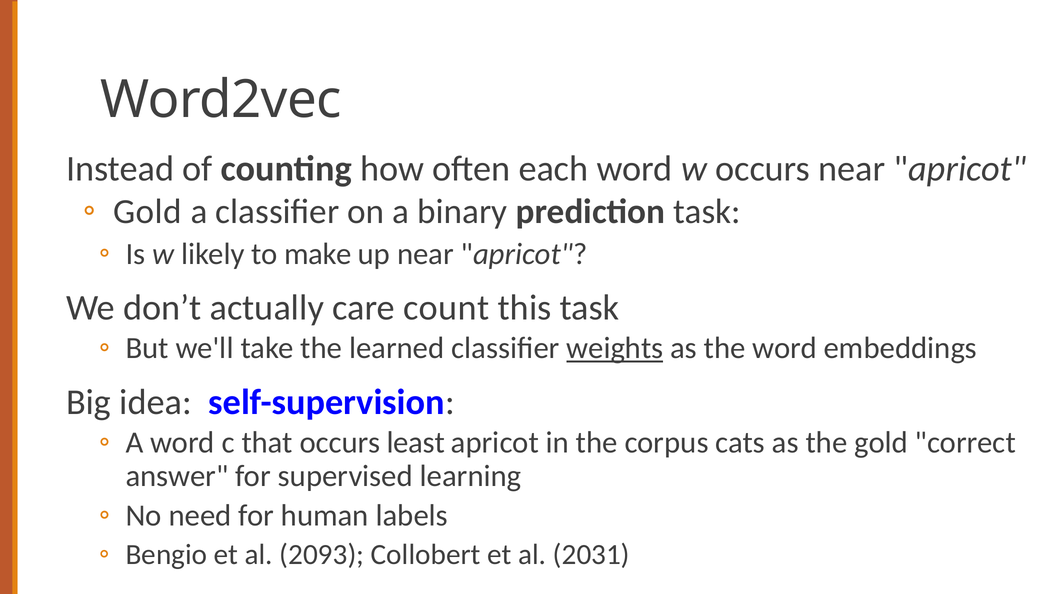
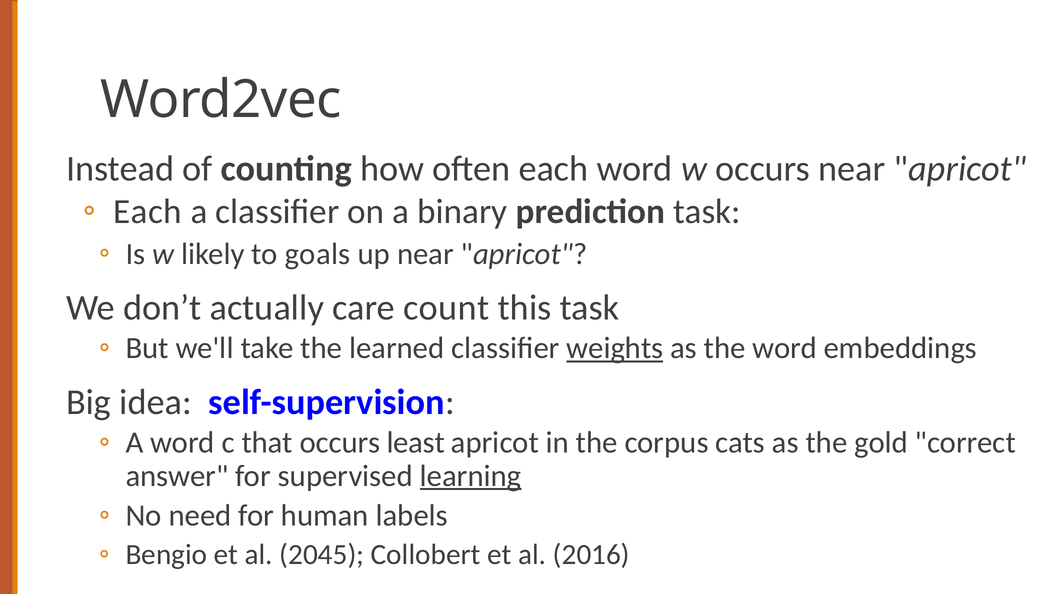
Gold: Gold -> Each (148, 212)
make: make -> goals (318, 254)
learning underline: none -> present (471, 476)
2093: 2093 -> 2045 (322, 555)
2031: 2031 -> 2016 (591, 555)
